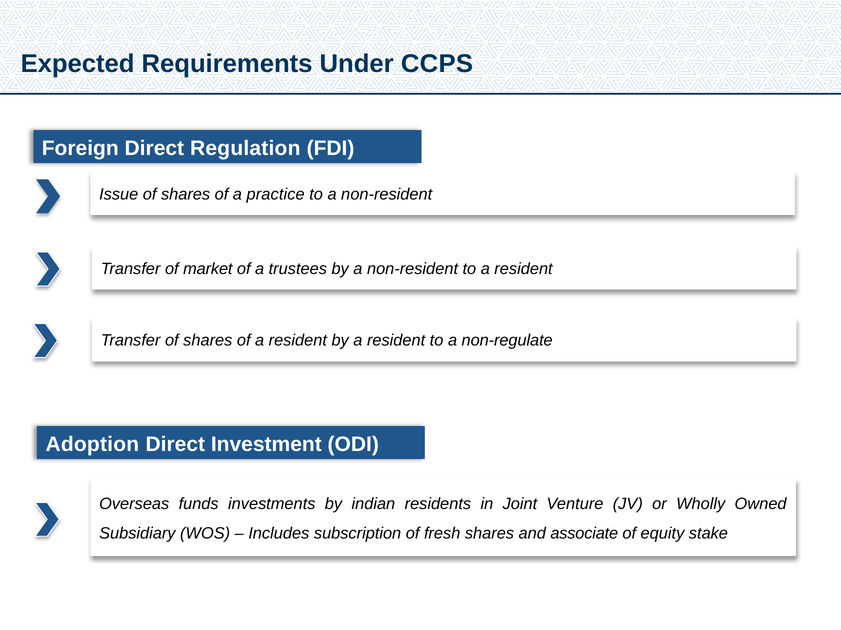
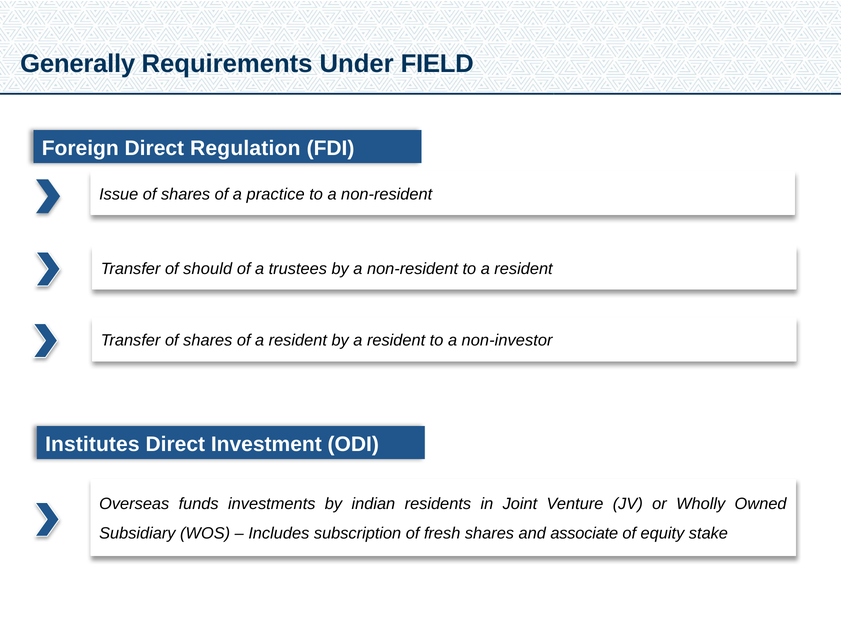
Expected: Expected -> Generally (78, 64)
CCPS: CCPS -> FIELD (437, 64)
market: market -> should (208, 269)
non-regulate: non-regulate -> non-investor (507, 341)
Adoption: Adoption -> Institutes (92, 445)
